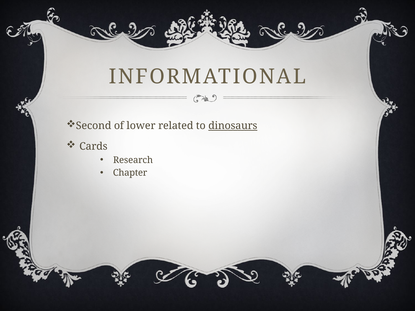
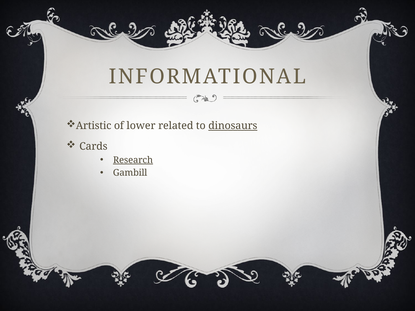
Second: Second -> Artistic (94, 126)
Research underline: none -> present (133, 160)
Chapter: Chapter -> Gambill (130, 173)
